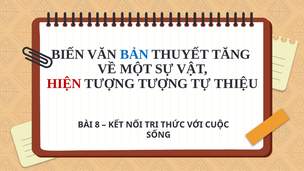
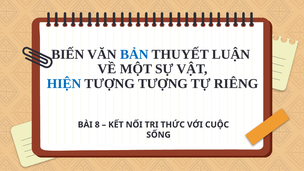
TĂNG: TĂNG -> LUẬN (231, 54)
HIỆN colour: red -> blue (64, 84)
THIỆU: THIỆU -> RIÊNG (236, 84)
